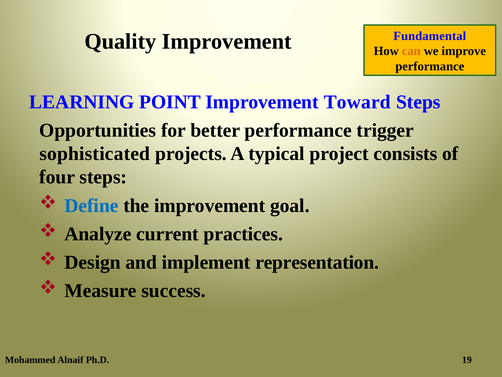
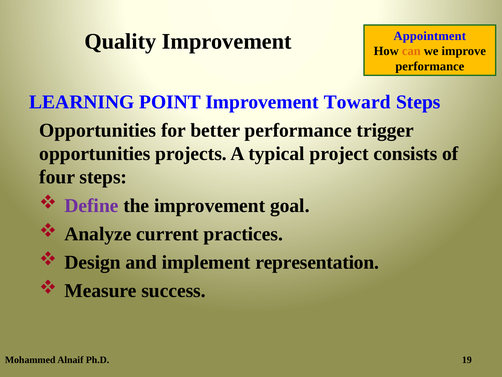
Fundamental: Fundamental -> Appointment (430, 36)
sophisticated: sophisticated -> opportunities (95, 154)
Define colour: blue -> purple (91, 205)
